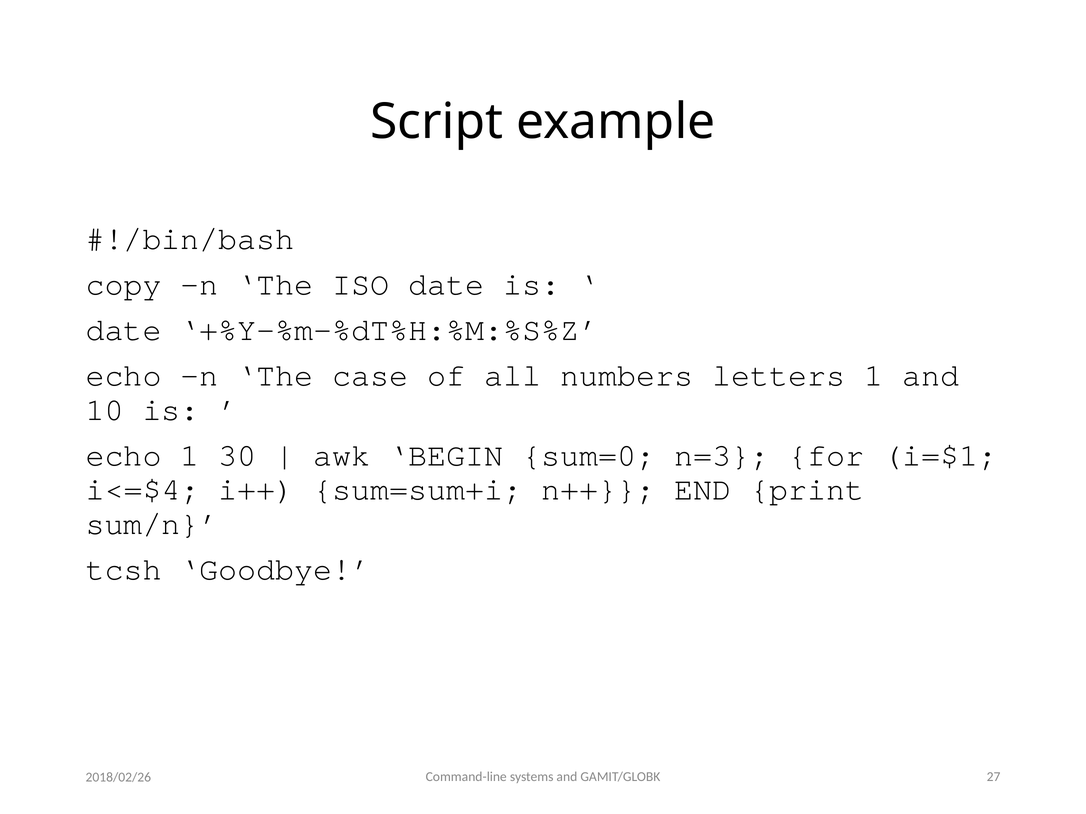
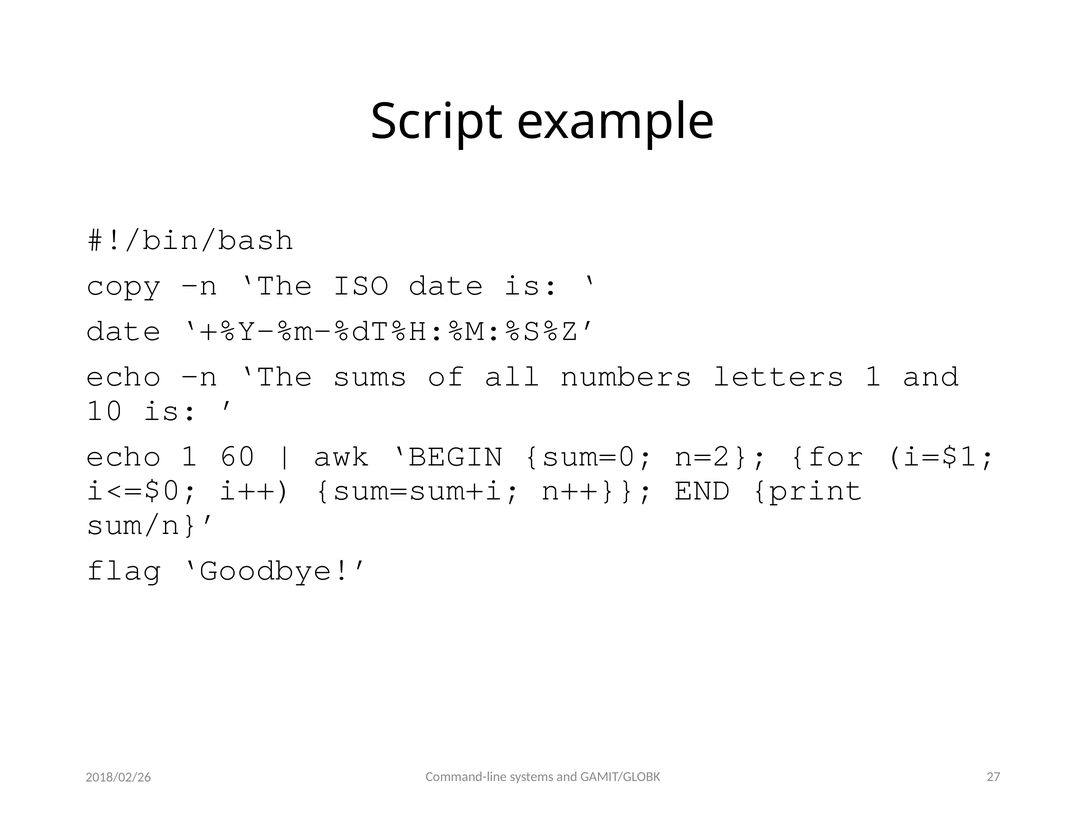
case: case -> sums (370, 376)
30: 30 -> 60 (237, 455)
n=3: n=3 -> n=2 (722, 455)
i<=$4: i<=$4 -> i<=$0 (143, 490)
tcsh: tcsh -> flag (124, 569)
